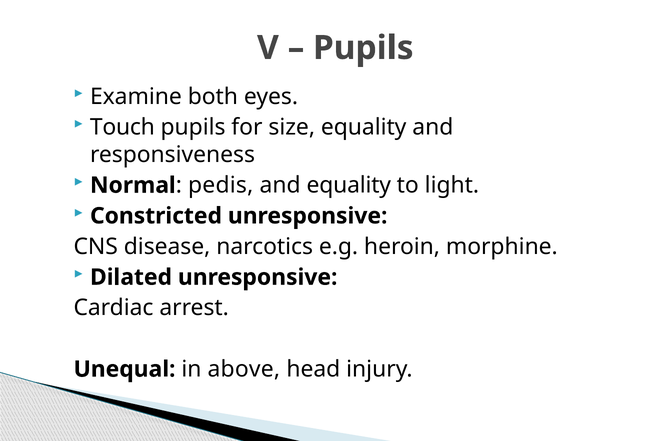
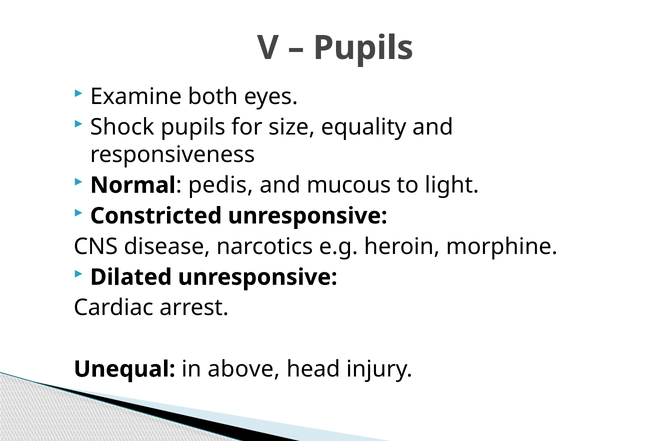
Touch: Touch -> Shock (122, 127)
and equality: equality -> mucous (349, 185)
